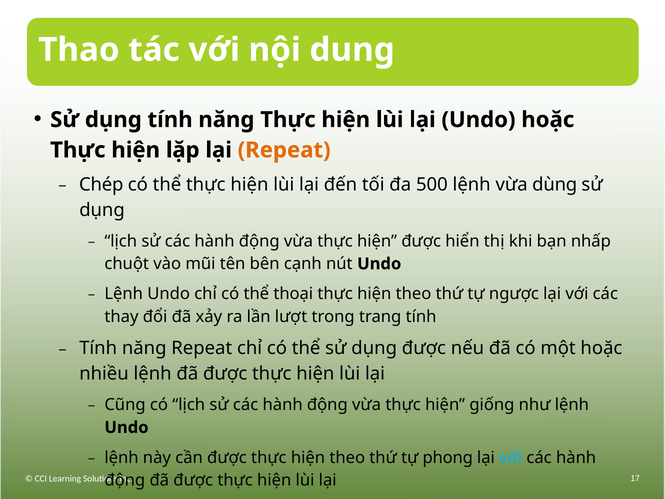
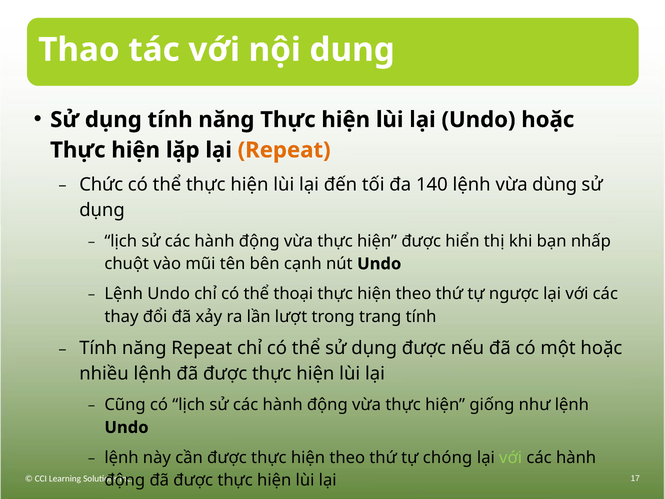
Chép: Chép -> Chức (101, 185)
500: 500 -> 140 (432, 185)
phong: phong -> chóng (448, 457)
với colour: light blue -> light green (511, 457)
